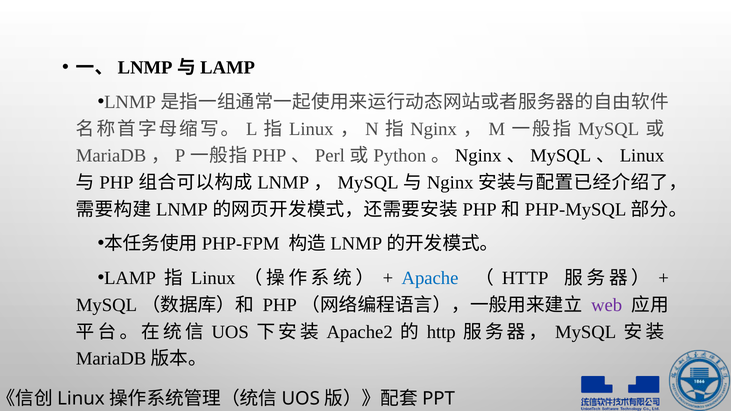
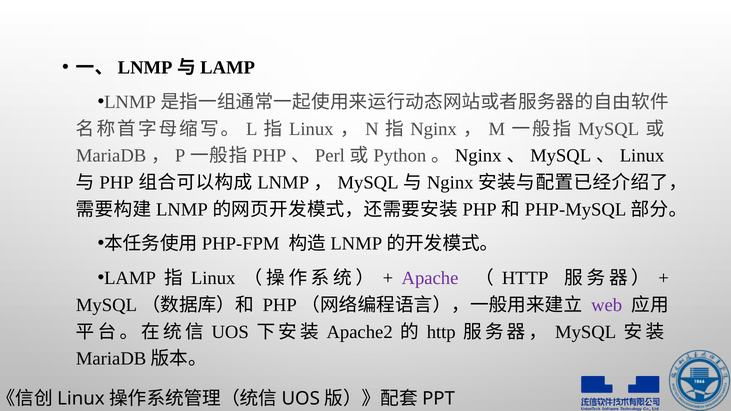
Apache colour: blue -> purple (430, 278)
